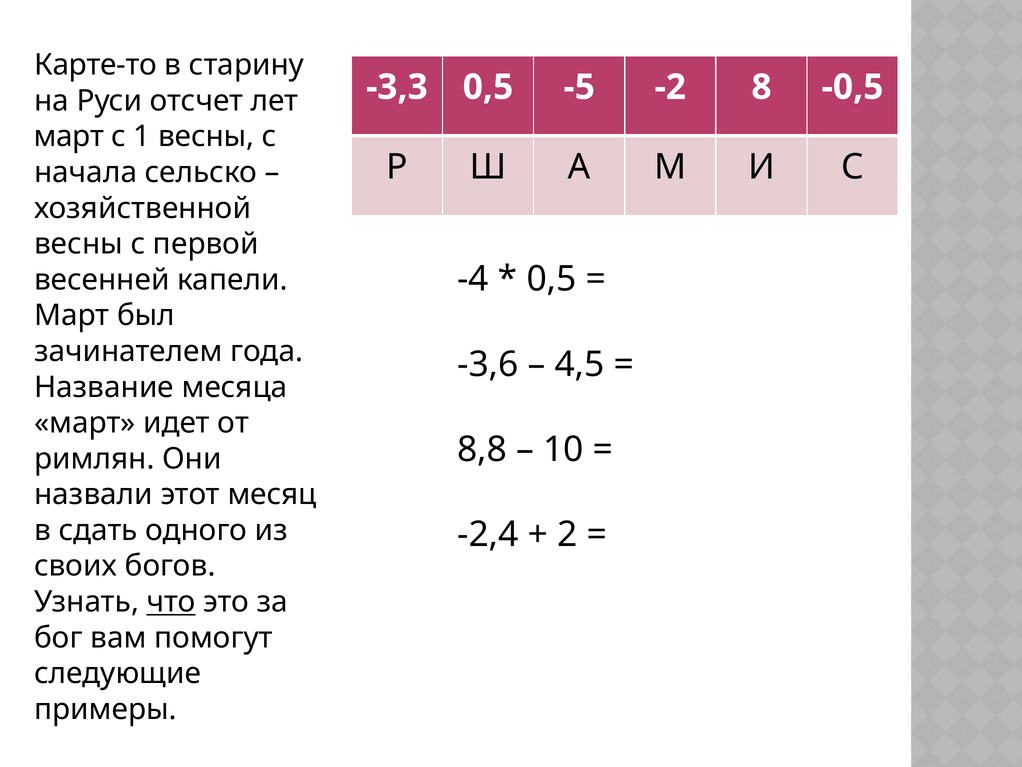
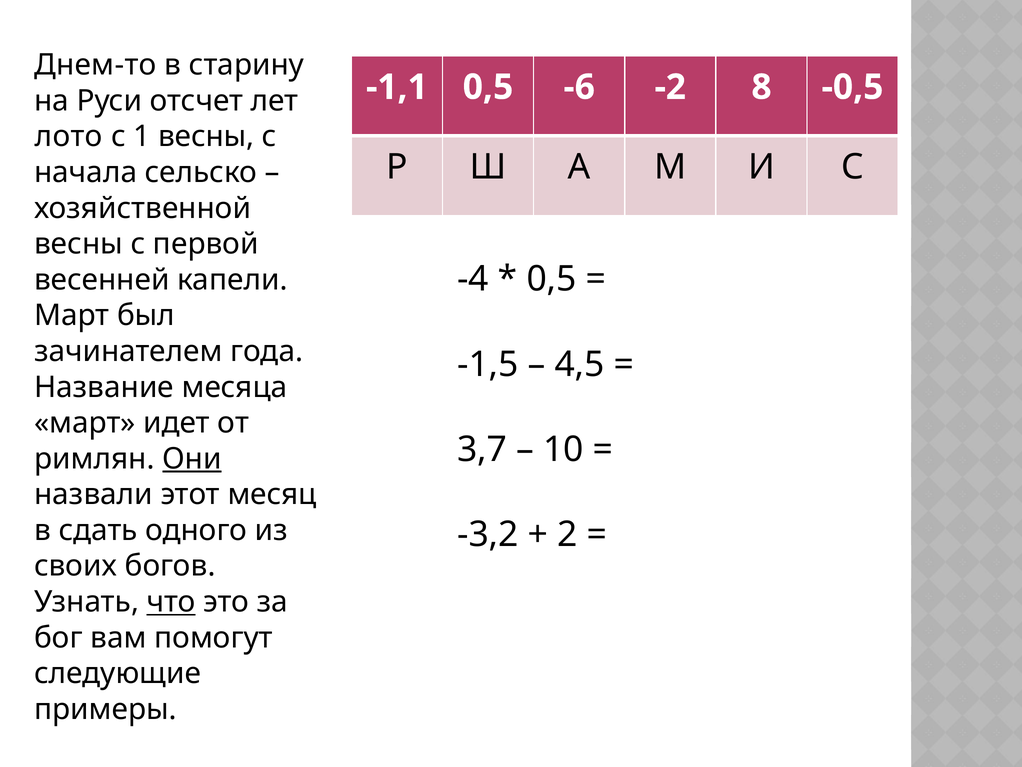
Карте-то: Карте-то -> Днем-то (95, 65)
-3,3: -3,3 -> -1,1 (397, 87)
-5: -5 -> -6 (579, 87)
март: март -> лото (69, 137)
-3,6: -3,6 -> -1,5 (488, 364)
8,8: 8,8 -> 3,7 (482, 449)
Они underline: none -> present (192, 458)
-2,4: -2,4 -> -3,2 (488, 534)
